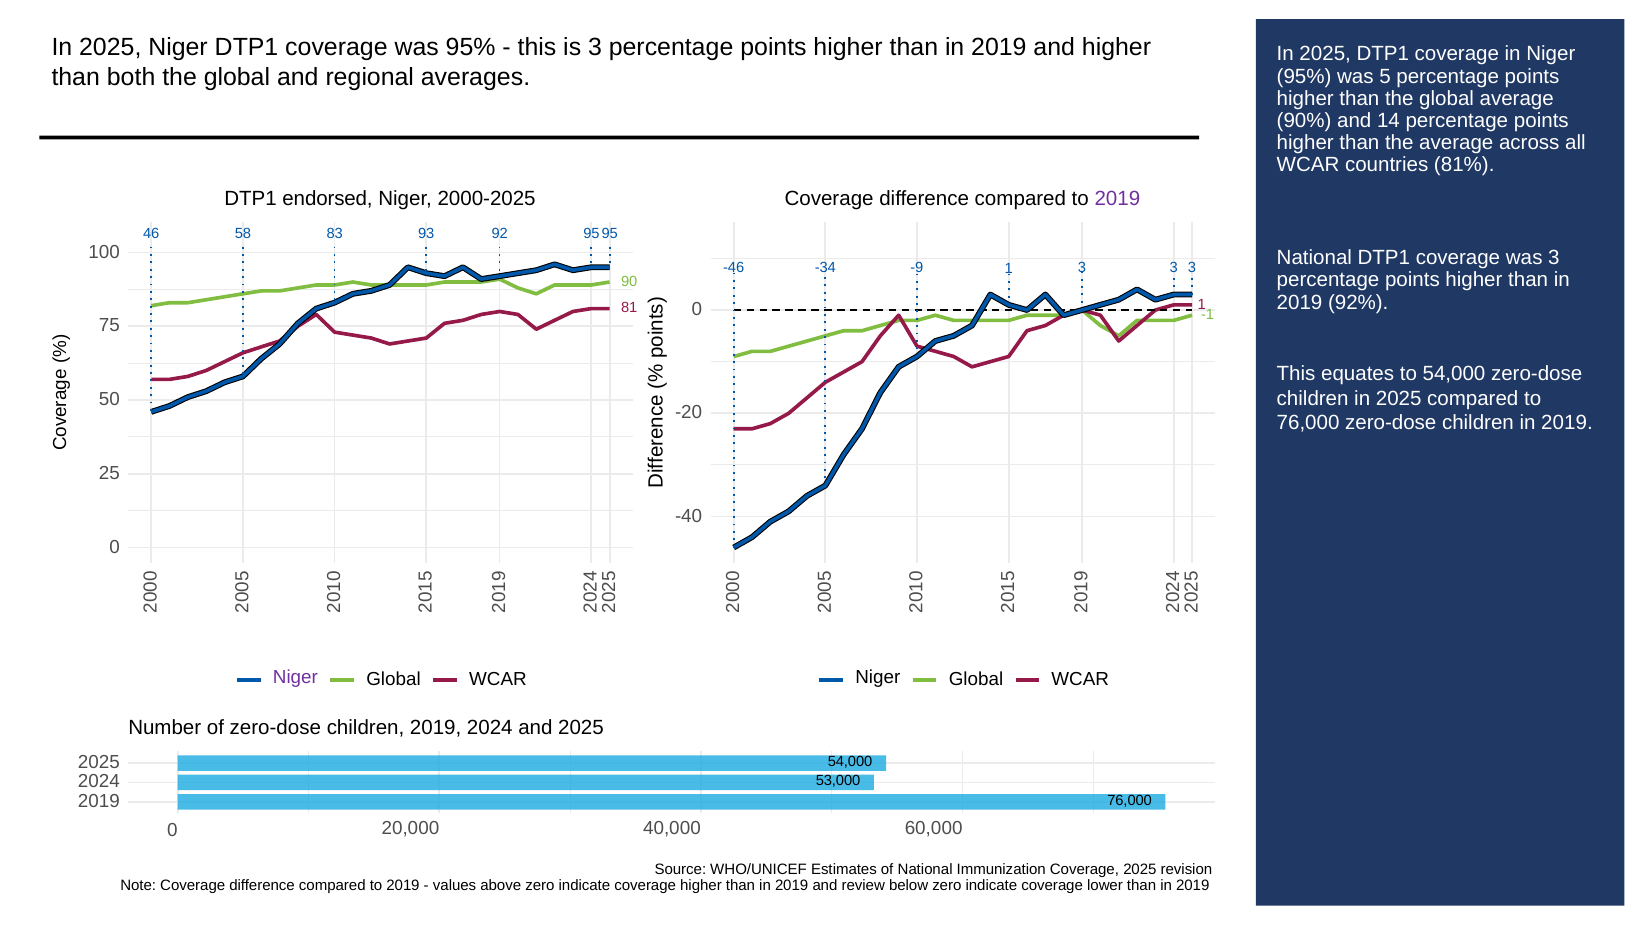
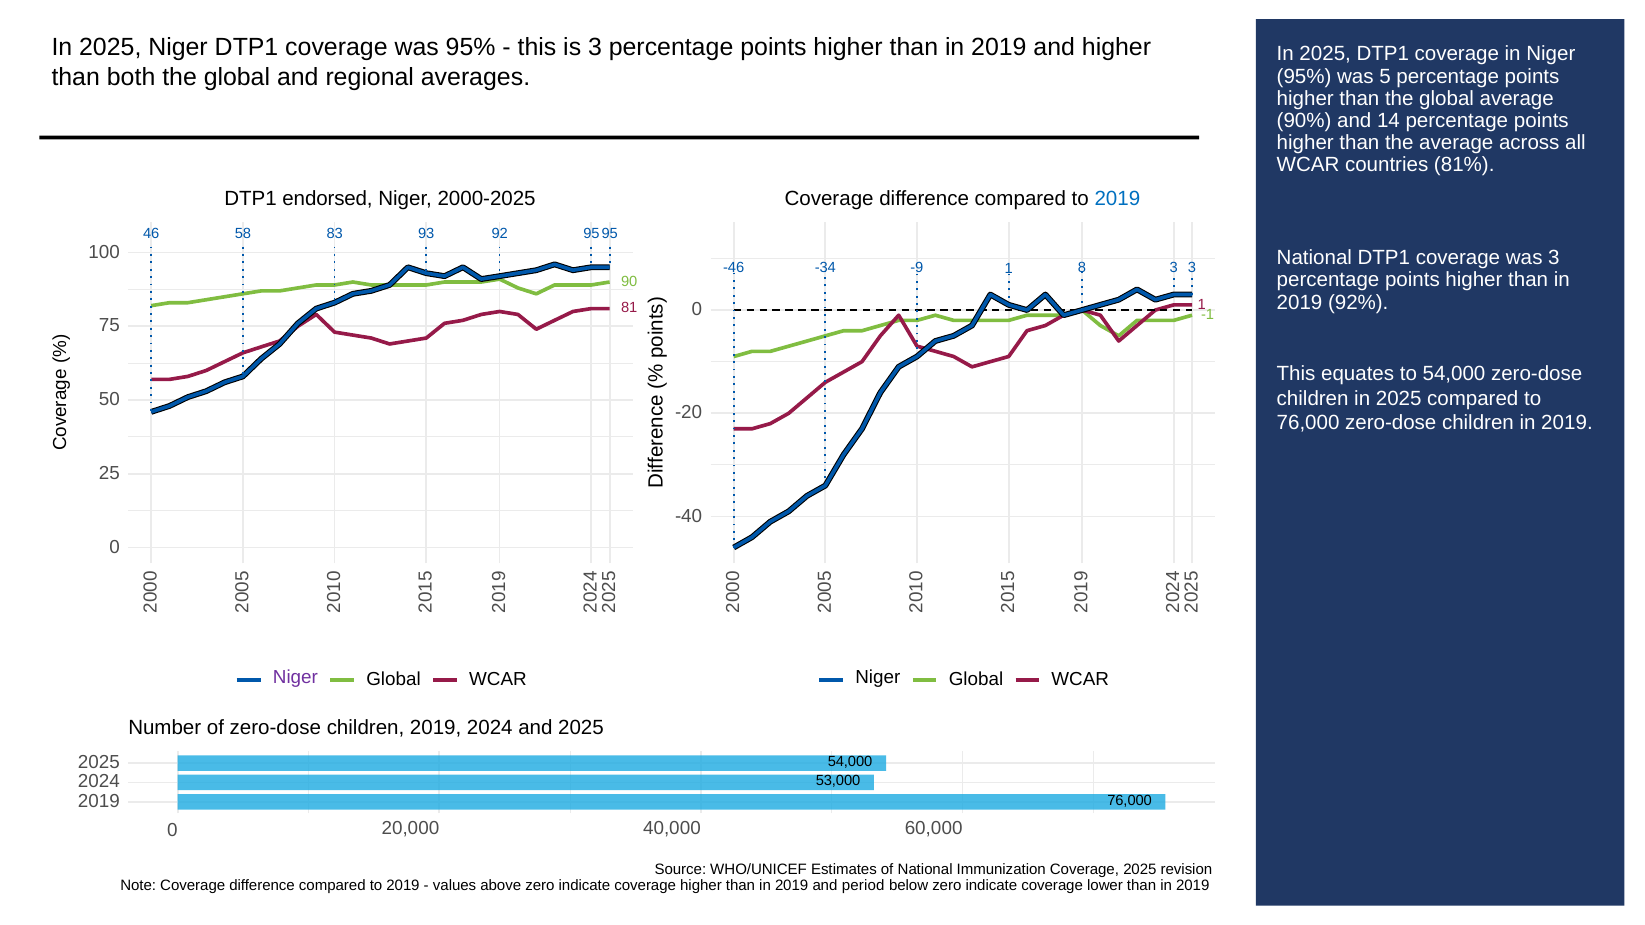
2019 colour: purple -> blue (1117, 198)
1 3: 3 -> 8 (1082, 268)
review: review -> period (863, 886)
